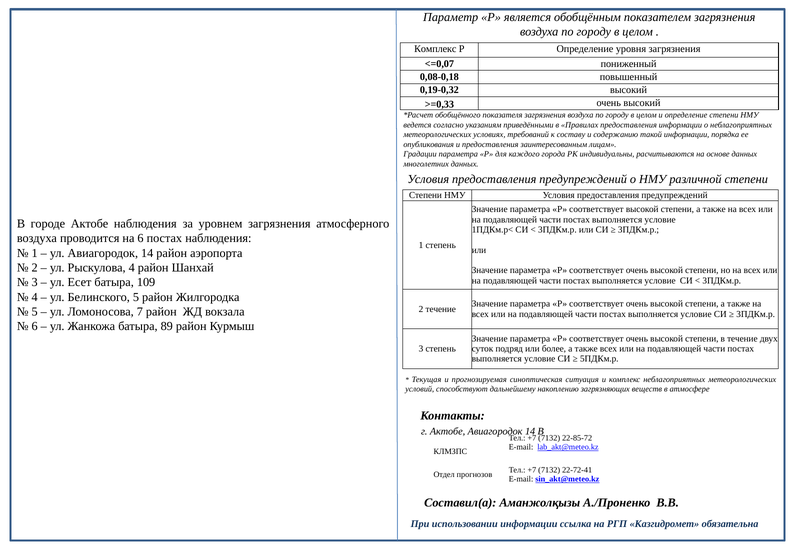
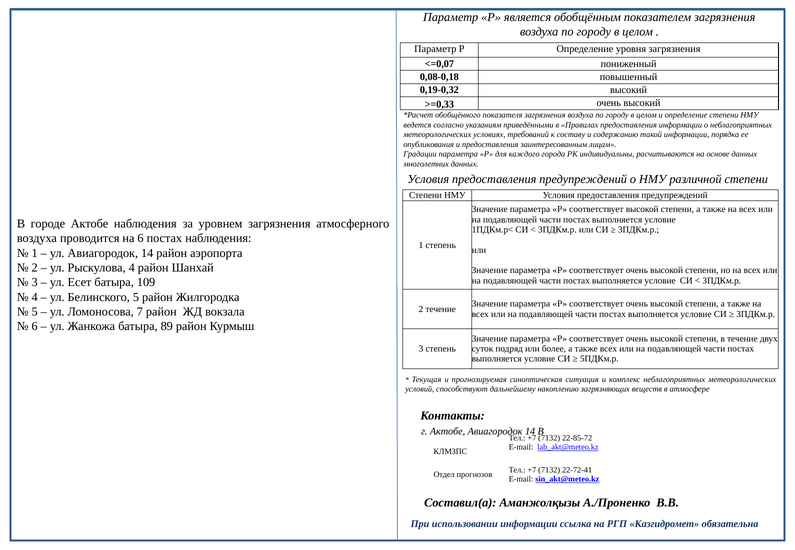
Комплекс: Комплекс -> Параметр (435, 49)
